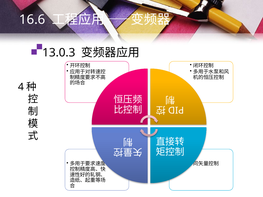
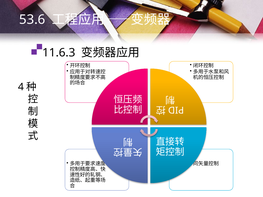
16.6: 16.6 -> 53.6 (32, 20)
13.0.3: 13.0.3 -> 11.6.3 (59, 53)
